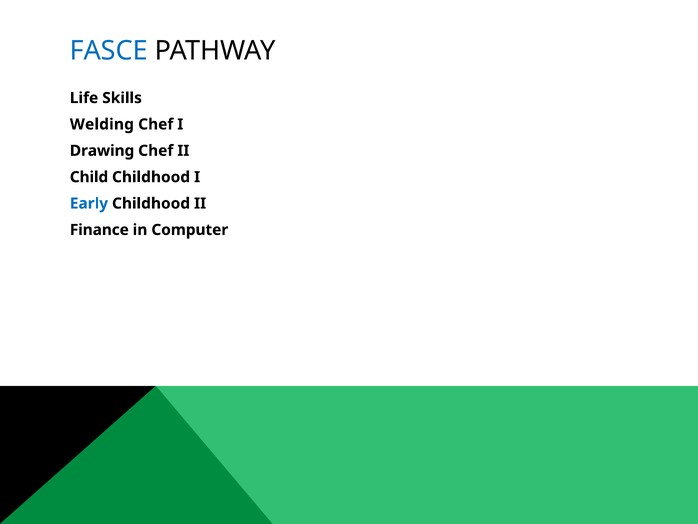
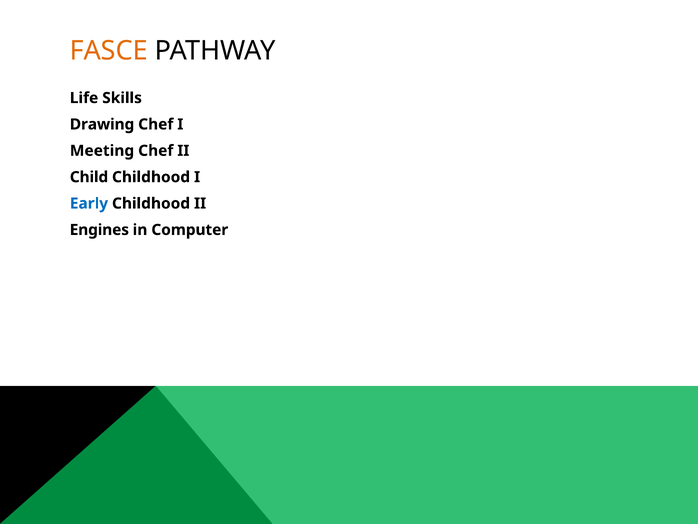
FASCE colour: blue -> orange (109, 51)
Welding: Welding -> Drawing (102, 124)
Drawing: Drawing -> Meeting (102, 151)
Finance: Finance -> Engines (99, 230)
